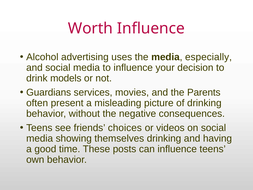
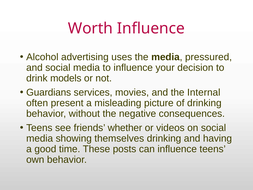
especially: especially -> pressured (209, 57)
Parents: Parents -> Internal (204, 92)
choices: choices -> whether (125, 128)
